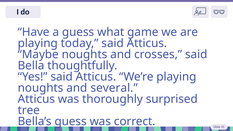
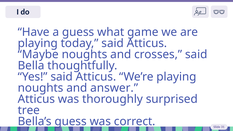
several: several -> answer (114, 88)
